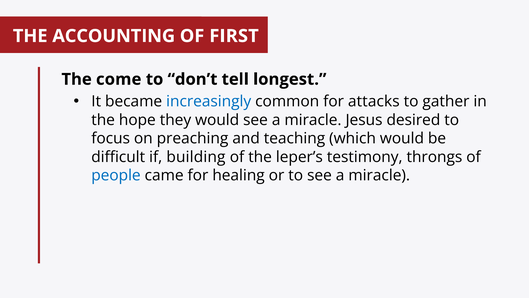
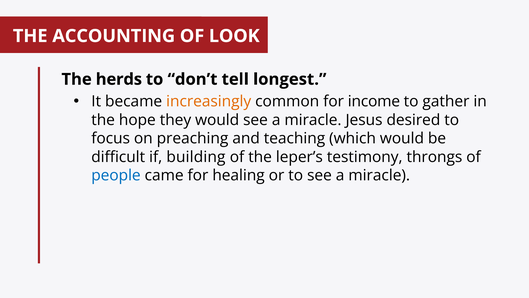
FIRST: FIRST -> LOOK (234, 36)
come: come -> herds (119, 79)
increasingly colour: blue -> orange (209, 102)
attacks: attacks -> income (374, 102)
